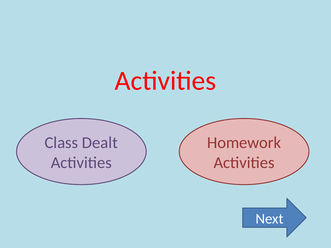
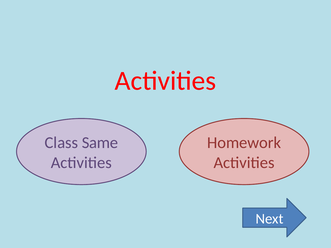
Dealt: Dealt -> Same (100, 143)
